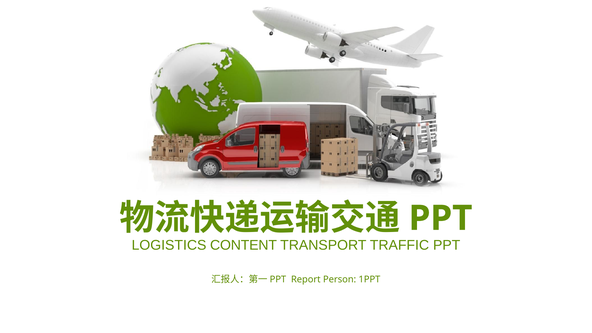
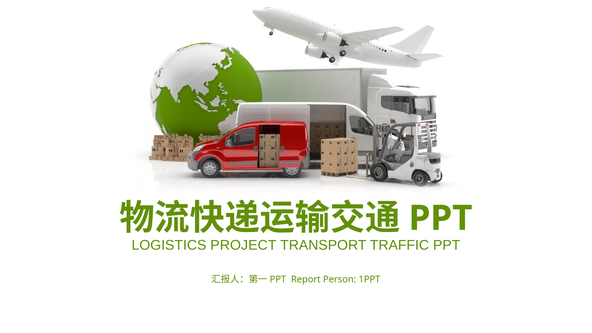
CONTENT: CONTENT -> PROJECT (243, 245)
